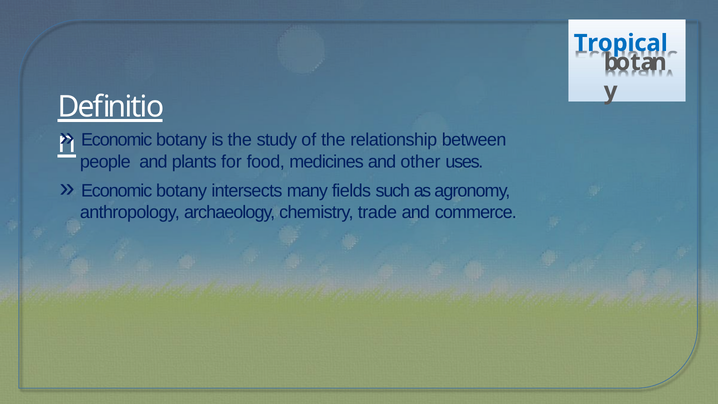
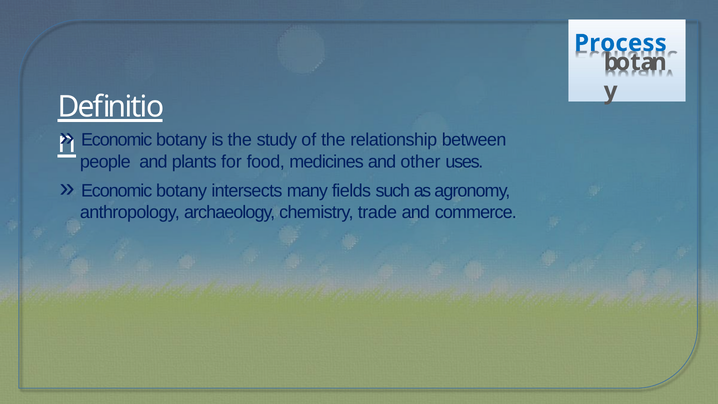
Tropical: Tropical -> Process (620, 43)
